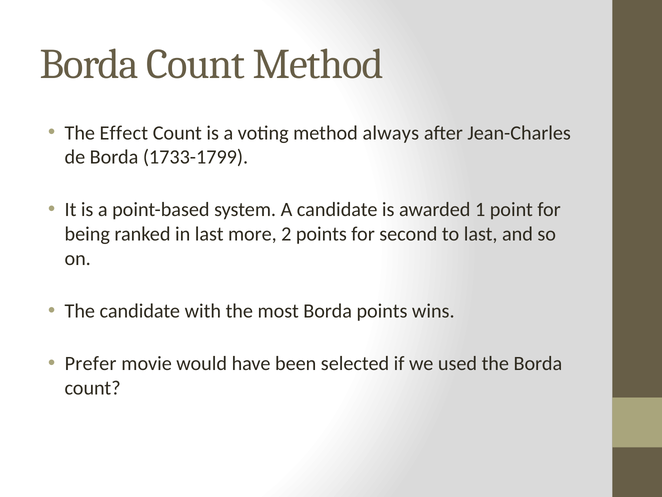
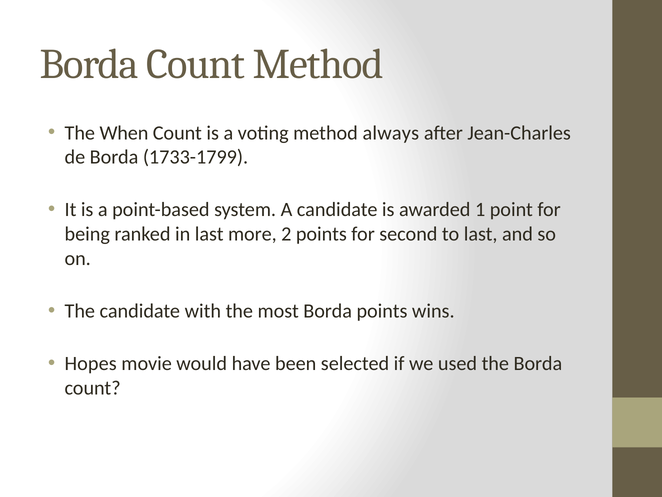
Effect: Effect -> When (124, 133)
Prefer: Prefer -> Hopes (91, 363)
